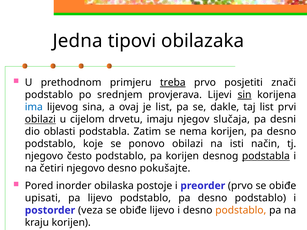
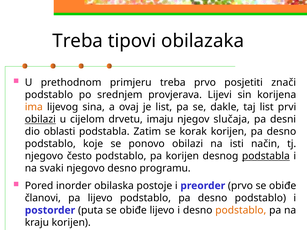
Jedna: Jedna -> Treba (78, 41)
treba underline: present -> none (173, 83)
sin underline: present -> none (244, 95)
ima colour: blue -> orange (34, 107)
nema: nema -> korak (193, 132)
četiri: četiri -> svaki (52, 169)
pokušajte: pokušajte -> programu (165, 169)
upisati: upisati -> članovi (43, 198)
veza: veza -> puta (91, 210)
